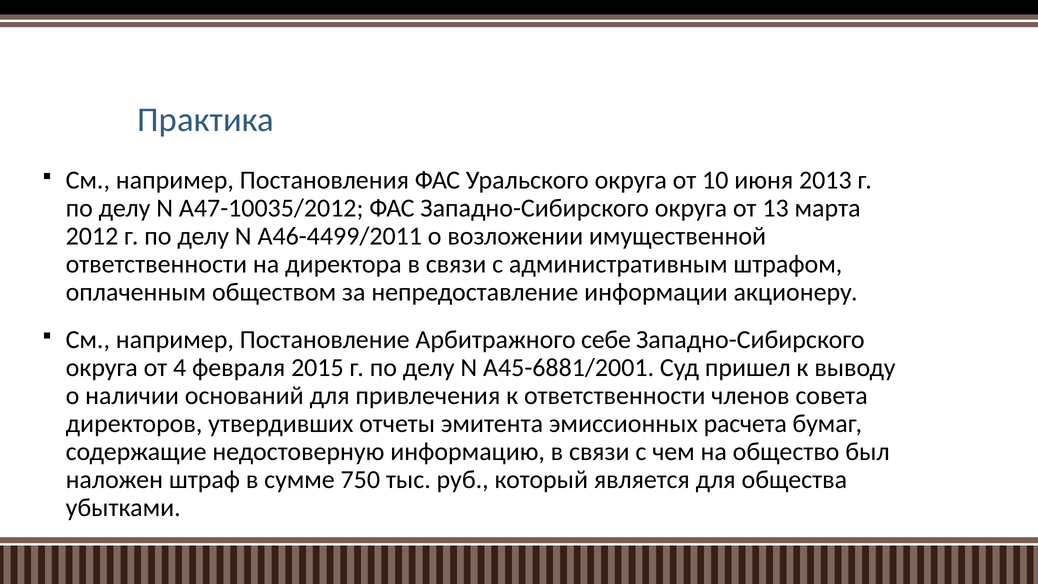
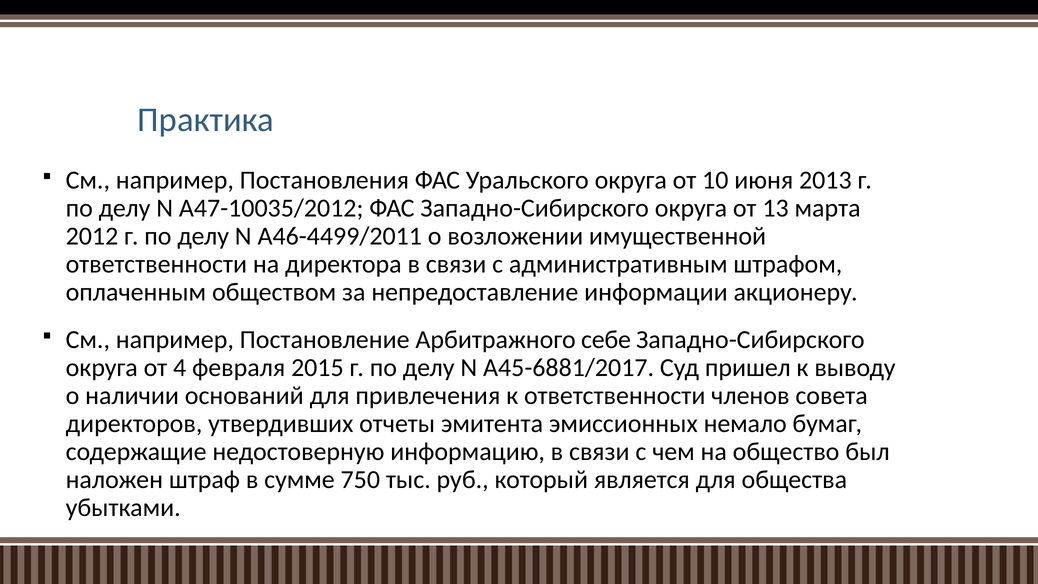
А45-6881/2001: А45-6881/2001 -> А45-6881/2017 (569, 368)
расчета: расчета -> немало (745, 424)
